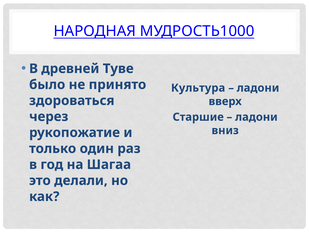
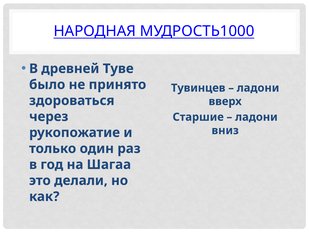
Культура: Культура -> Тувинцев (198, 88)
